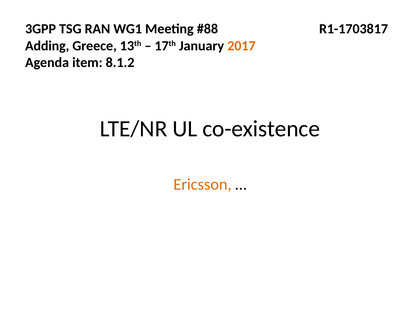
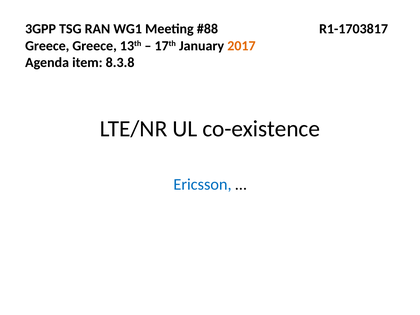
Adding: Adding -> Greece (47, 46)
8.1.2: 8.1.2 -> 8.3.8 (120, 63)
Ericsson colour: orange -> blue (202, 185)
